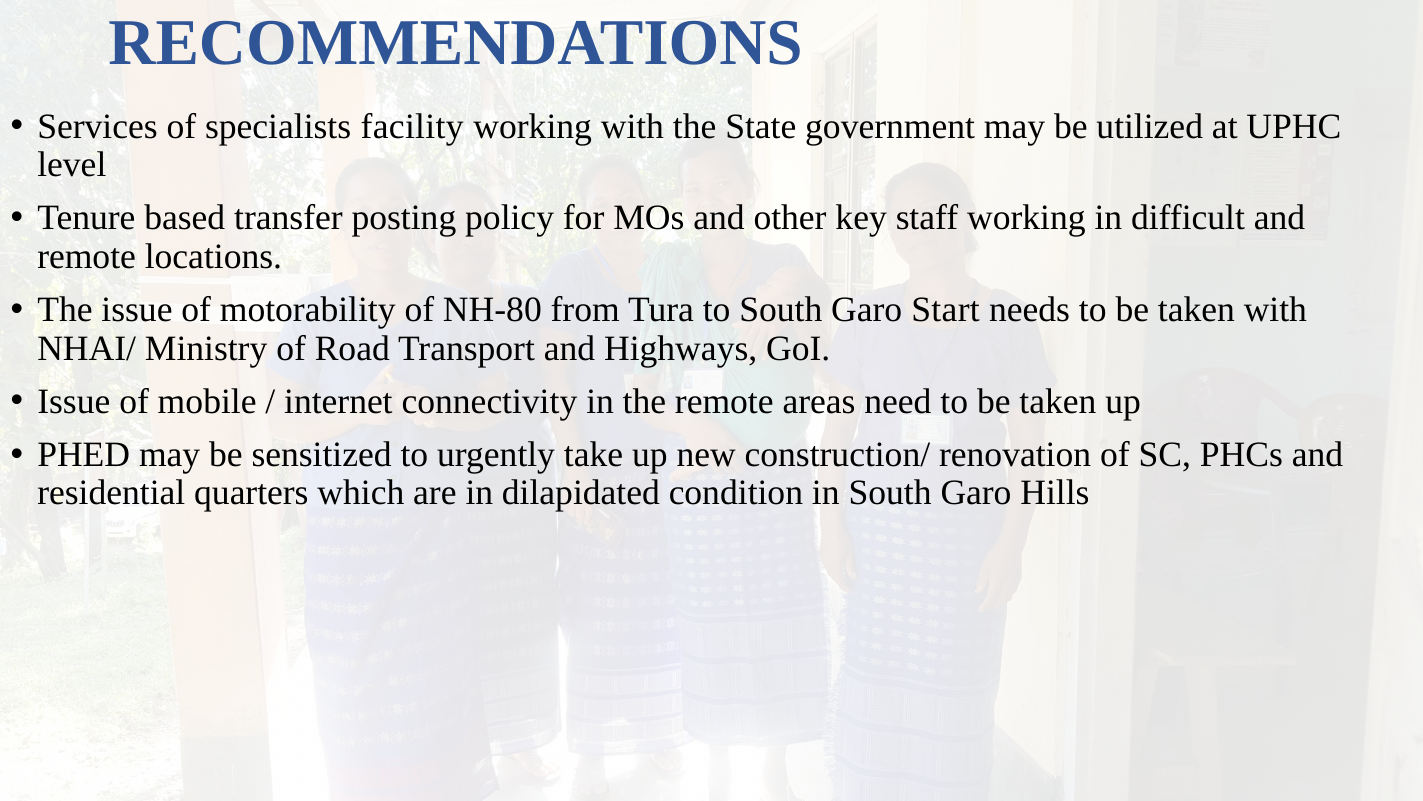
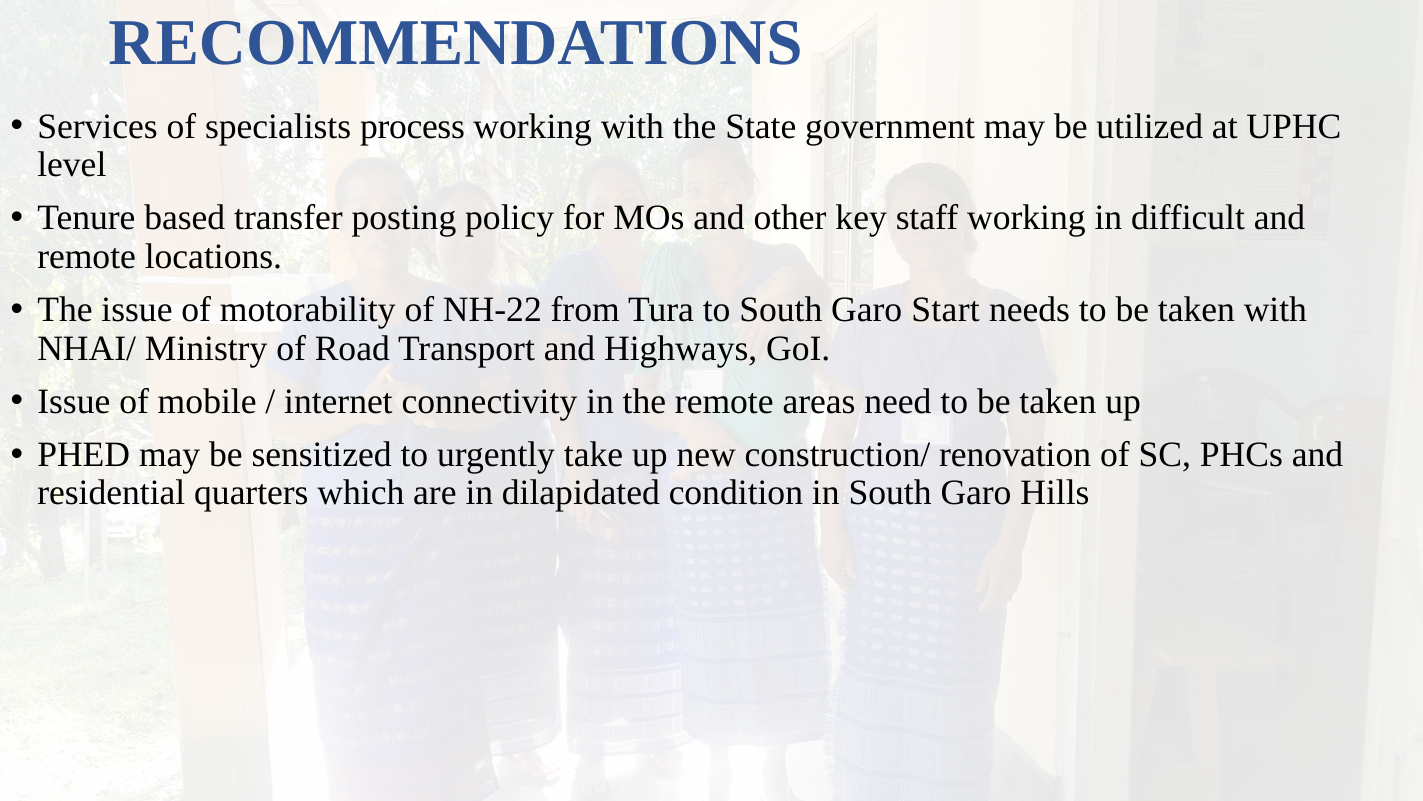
facility: facility -> process (412, 126)
NH-80: NH-80 -> NH-22 (492, 310)
